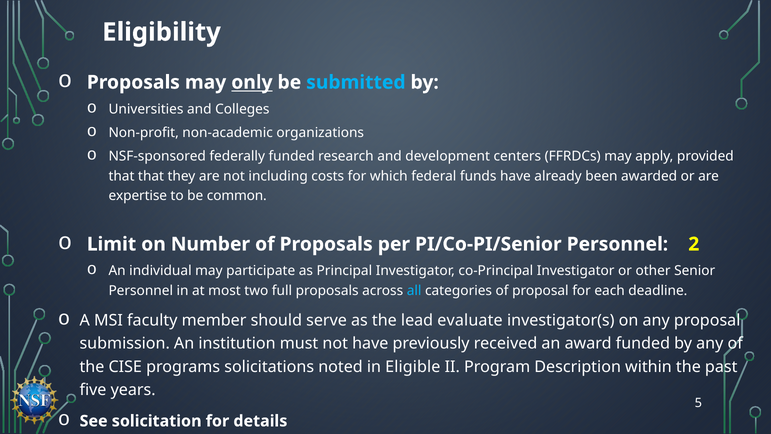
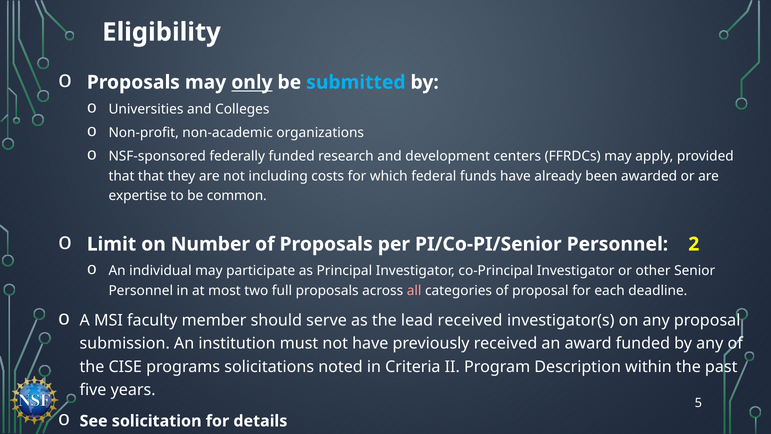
all colour: light blue -> pink (414, 290)
lead evaluate: evaluate -> received (470, 320)
Eligible: Eligible -> Criteria (413, 366)
